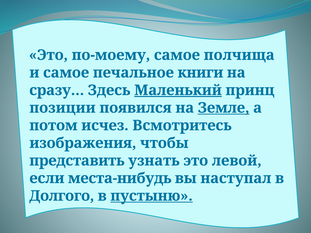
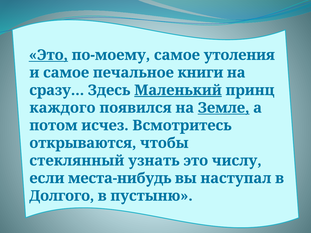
Это underline: none -> present (48, 55)
полчища: полчища -> утоления (239, 55)
позиции: позиции -> каждого (62, 108)
изображения: изображения -> открываются (83, 143)
представить: представить -> стеклянный (77, 161)
левой: левой -> числу (237, 161)
пустыню underline: present -> none (152, 196)
